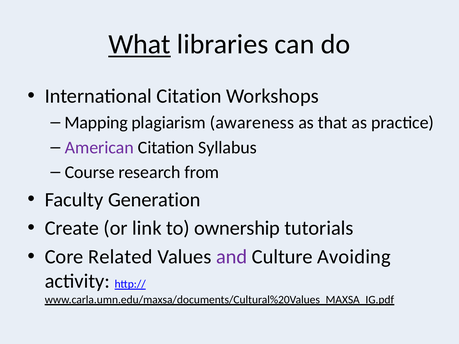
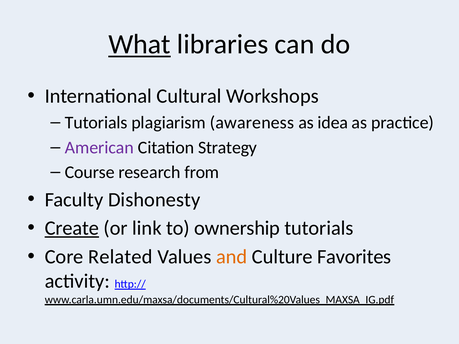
International Citation: Citation -> Cultural (189, 96)
Mapping: Mapping -> Tutorials (96, 123)
that: that -> idea (333, 123)
Syllabus: Syllabus -> Strategy (228, 148)
Generation: Generation -> Dishonesty (154, 200)
Create underline: none -> present (72, 228)
and colour: purple -> orange (232, 257)
Avoiding: Avoiding -> Favorites (354, 257)
